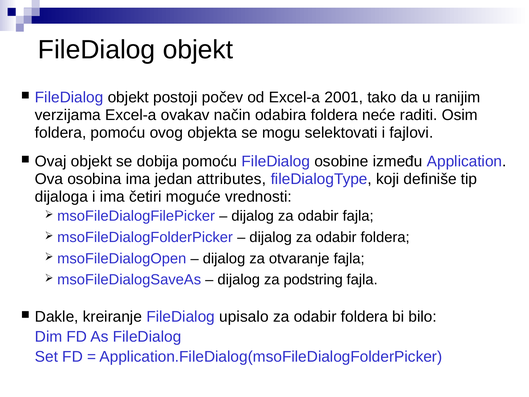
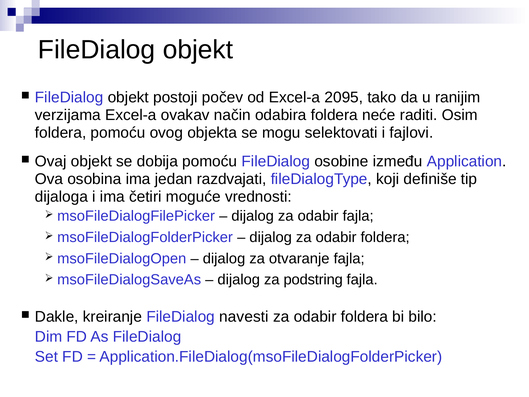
2001: 2001 -> 2095 (344, 98)
attributes: attributes -> razdvajati (232, 179)
upisalo: upisalo -> navesti (244, 317)
